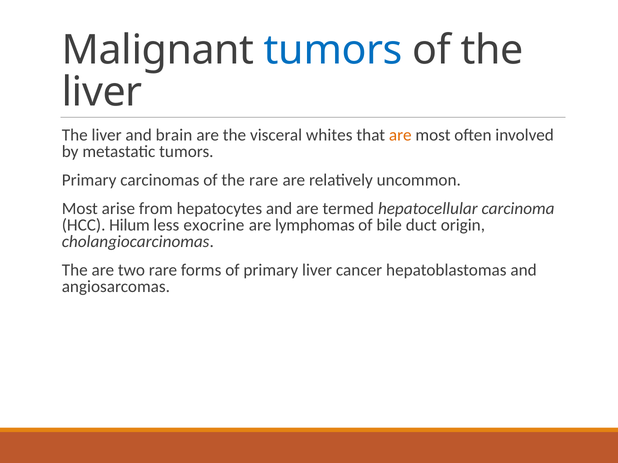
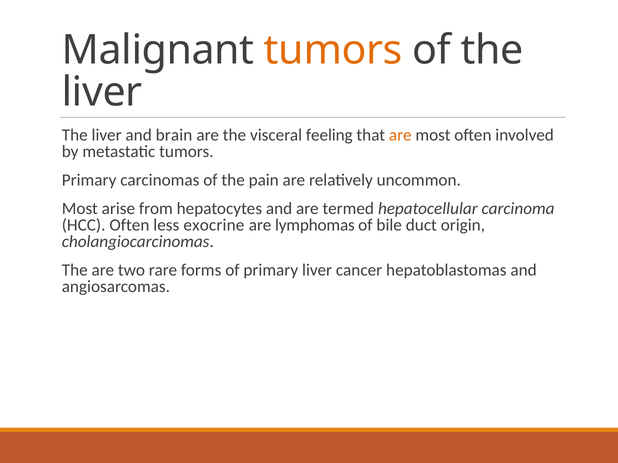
tumors colour: blue -> orange (333, 50)
whites: whites -> feeling (329, 135)
the rare: rare -> pain (264, 180)
HCC Hilum: Hilum -> Often (129, 225)
